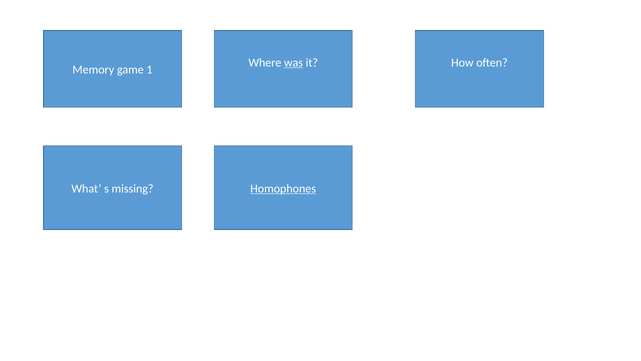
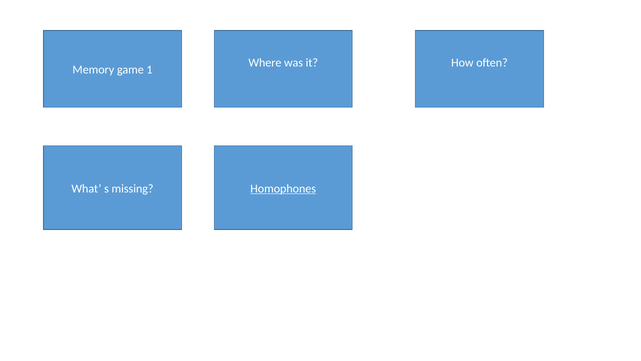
was underline: present -> none (294, 62)
